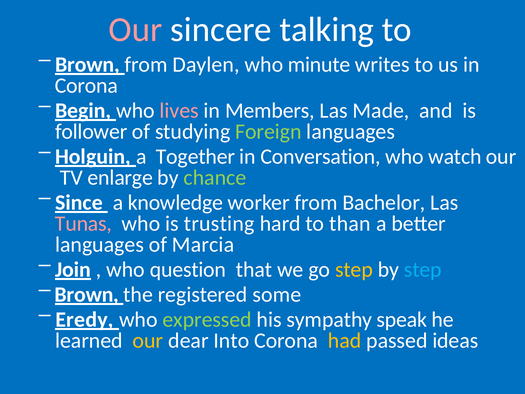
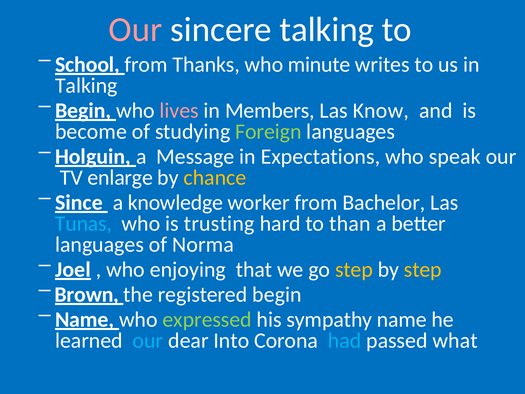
Brown: Brown -> School (87, 65)
Daylen: Daylen -> Thanks (206, 65)
Corona: Corona -> Talking (86, 86)
Made: Made -> Know (381, 110)
follower: follower -> become (91, 131)
Together: Together -> Message (195, 156)
Conversation: Conversation -> Expectations (320, 156)
watch: watch -> speak (455, 156)
chance colour: light green -> yellow (215, 177)
Tunas colour: pink -> light blue (83, 223)
Marcia: Marcia -> Norma (203, 244)
Join: Join -> Joel (73, 269)
question: question -> enjoying (188, 269)
step colour: light blue -> yellow (423, 269)
registered some: some -> begin (277, 294)
Eredy: Eredy -> Name (85, 319)
sympathy speak: speak -> name (402, 319)
our colour: yellow -> light blue (148, 340)
had colour: yellow -> light blue (345, 340)
ideas: ideas -> what (455, 340)
